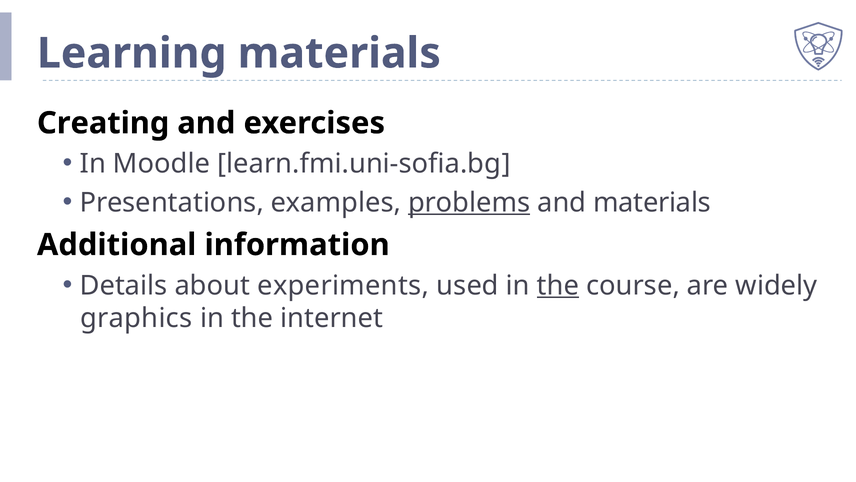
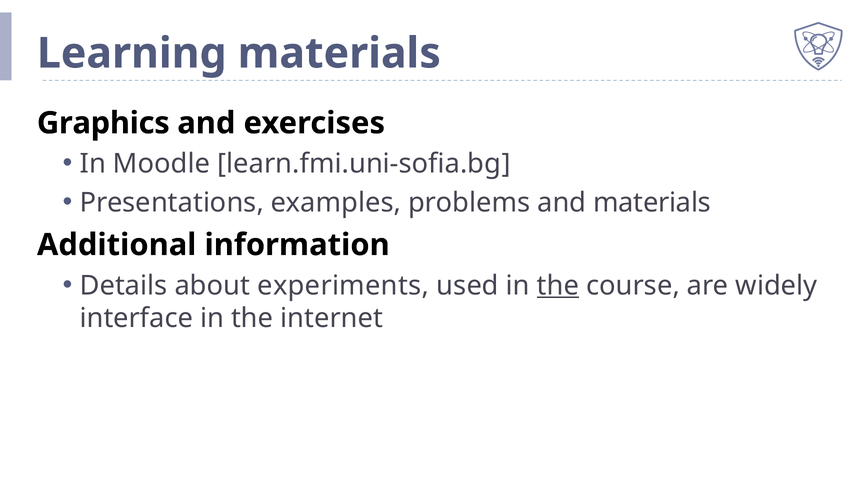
Creating: Creating -> Graphics (103, 123)
problems underline: present -> none (469, 202)
graphics: graphics -> interface (136, 318)
